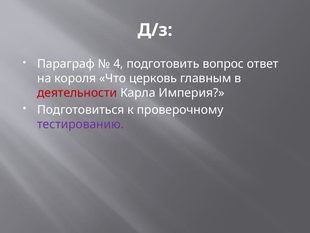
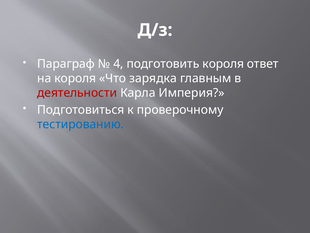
подготовить вопрос: вопрос -> короля (223, 64)
церковь: церковь -> зарядка (153, 78)
тестированию colour: purple -> blue (81, 124)
